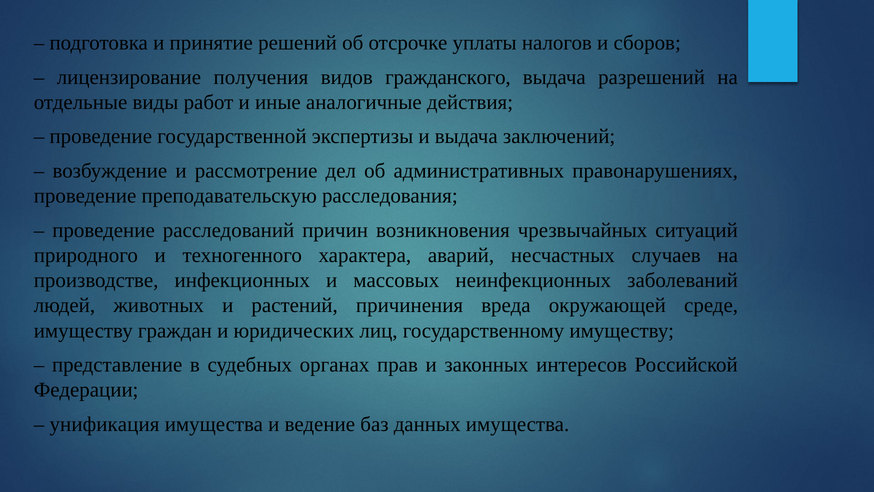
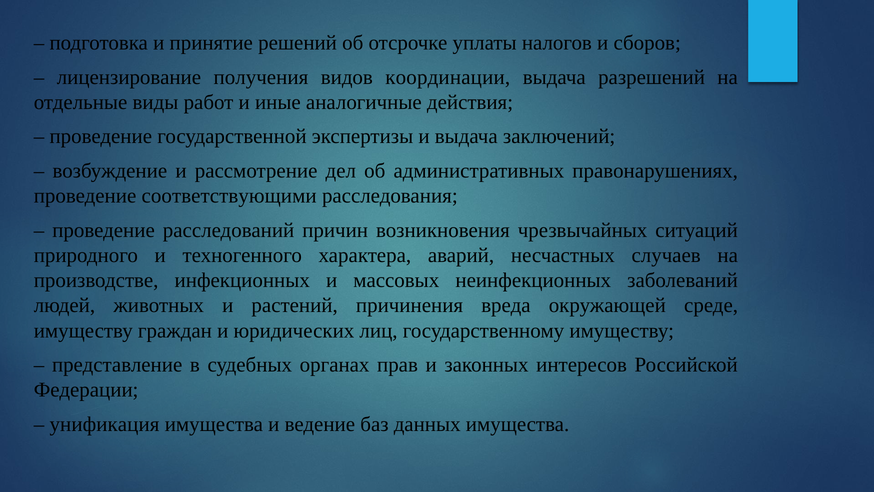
гражданского: гражданского -> координации (448, 77)
преподавательскую: преподавательскую -> соответствующими (229, 196)
